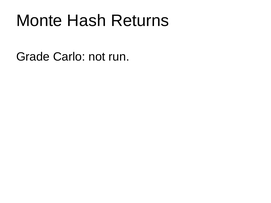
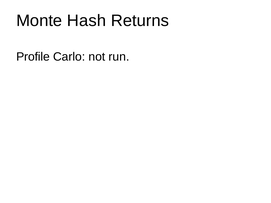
Grade: Grade -> Profile (33, 57)
